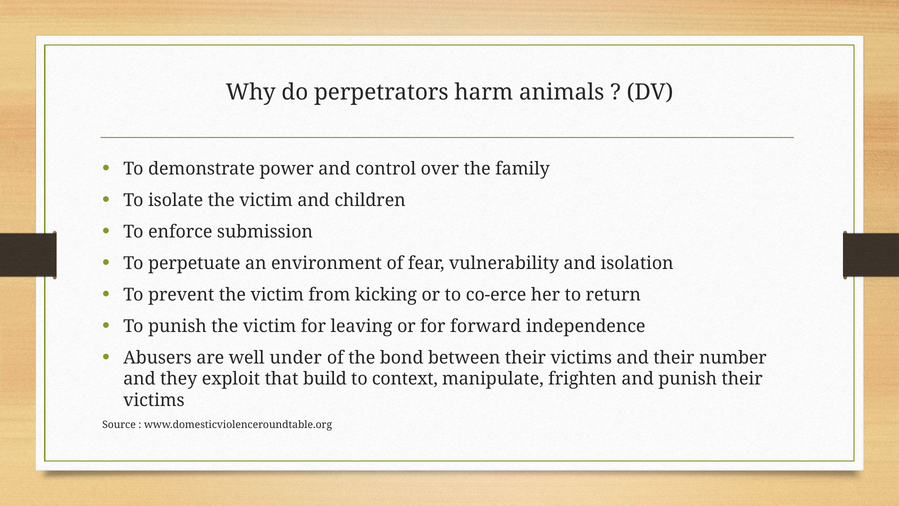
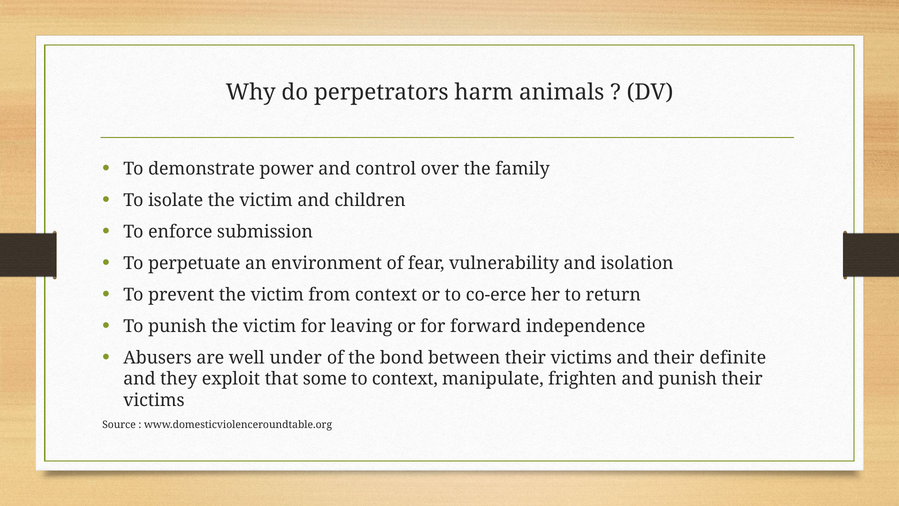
from kicking: kicking -> context (386, 295)
number: number -> definite (733, 358)
build: build -> some (325, 379)
